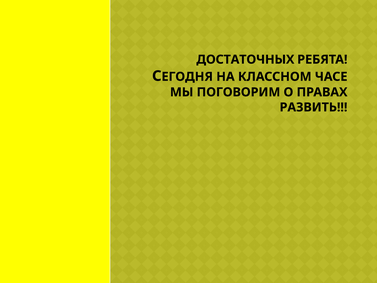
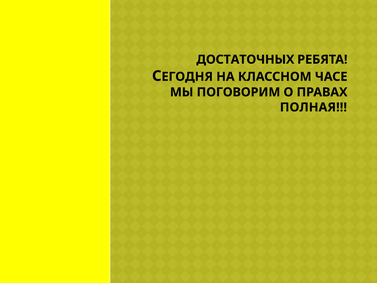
РАЗВИТЬ: РАЗВИТЬ -> ПОЛНАЯ (313, 107)
